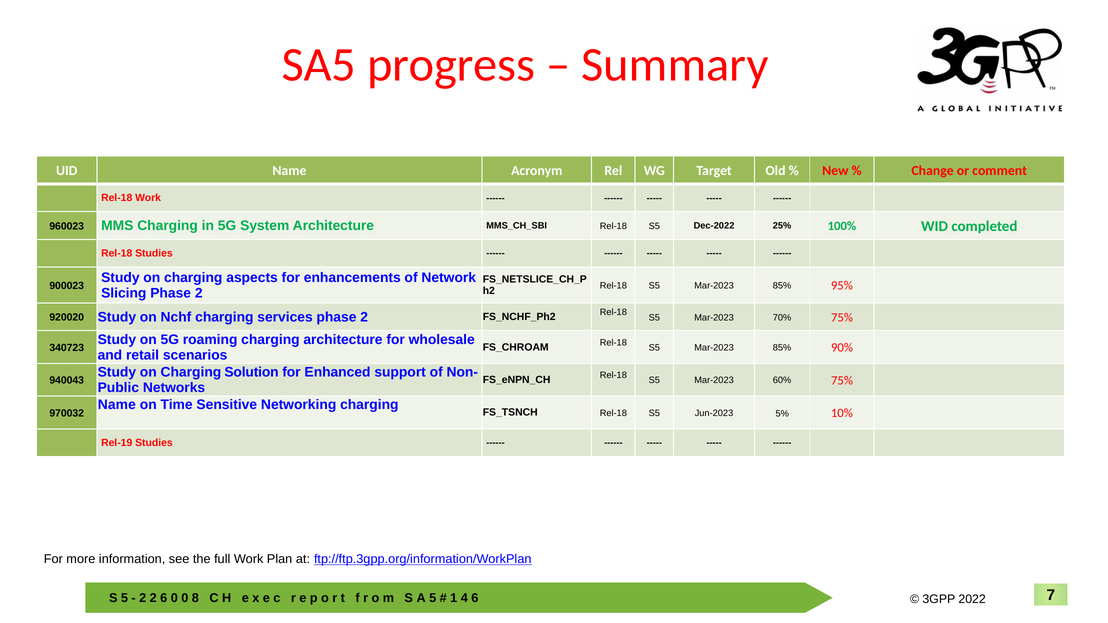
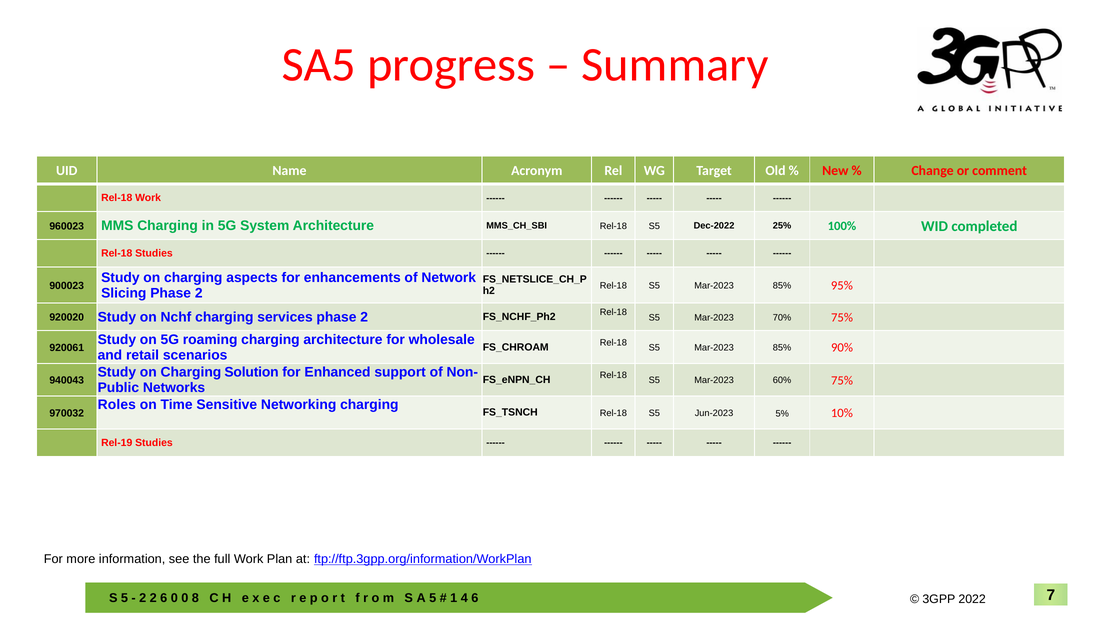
340723: 340723 -> 920061 (67, 348)
Name: Name -> Roles (117, 405)
